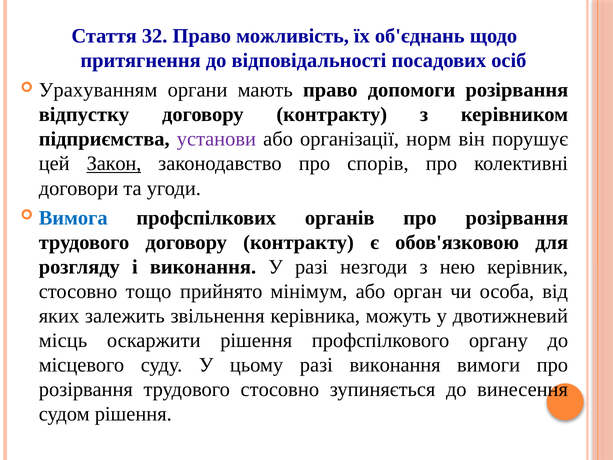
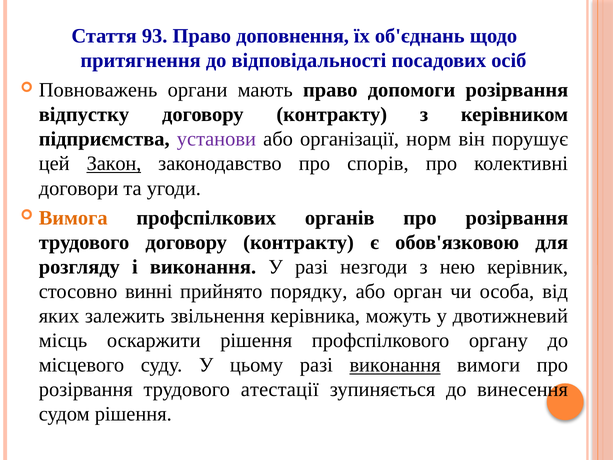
32: 32 -> 93 (155, 36)
можливість: можливість -> доповнення (293, 36)
Урахуванням: Урахуванням -> Повноважень (98, 90)
Вимога colour: blue -> orange (73, 218)
тощо: тощо -> винні (149, 291)
мінімум: мінімум -> порядку (309, 291)
виконання underline: none -> present (395, 365)
трудового стосовно: стосовно -> атестації (280, 389)
